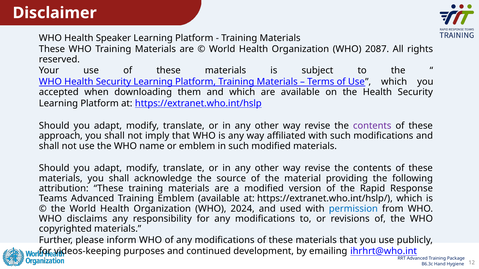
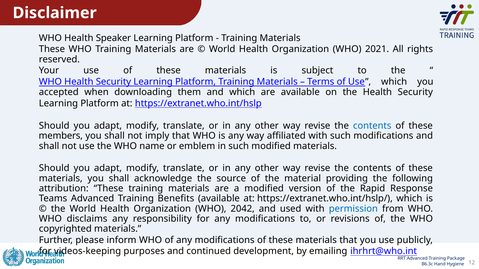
2087: 2087 -> 2021 (377, 49)
contents colour: purple -> blue (372, 126)
approach: approach -> members (61, 136)
Training Emblem: Emblem -> Benefits (176, 199)
2024: 2024 -> 2042 (243, 209)
